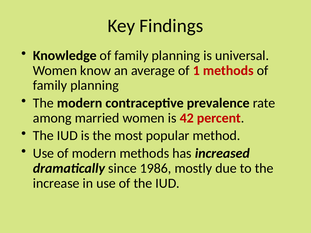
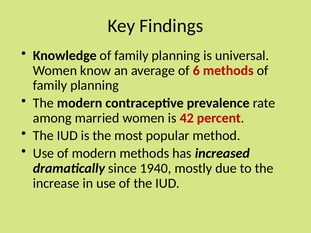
1: 1 -> 6 (196, 71)
1986: 1986 -> 1940 (156, 168)
